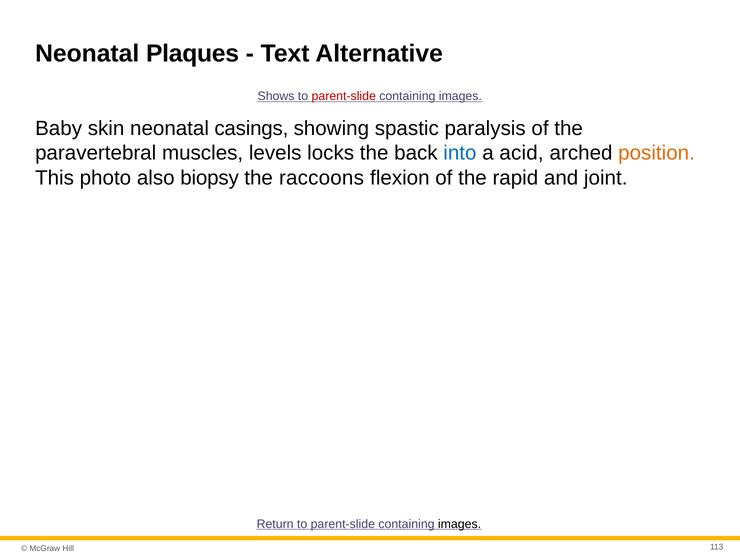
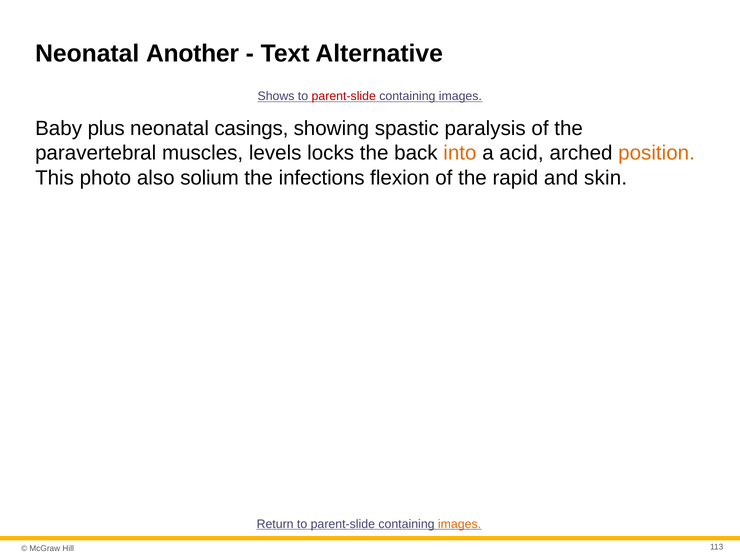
Plaques: Plaques -> Another (193, 54)
skin: skin -> plus (106, 128)
into colour: blue -> orange (460, 153)
biopsy: biopsy -> solium (210, 178)
raccoons: raccoons -> infections (322, 178)
joint: joint -> skin (606, 178)
images colour: black -> orange (460, 524)
